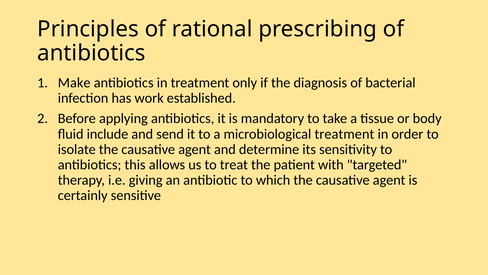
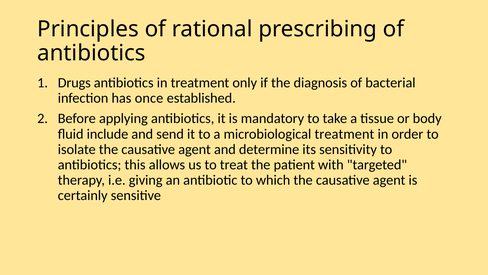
Make: Make -> Drugs (74, 83)
work: work -> once (149, 98)
